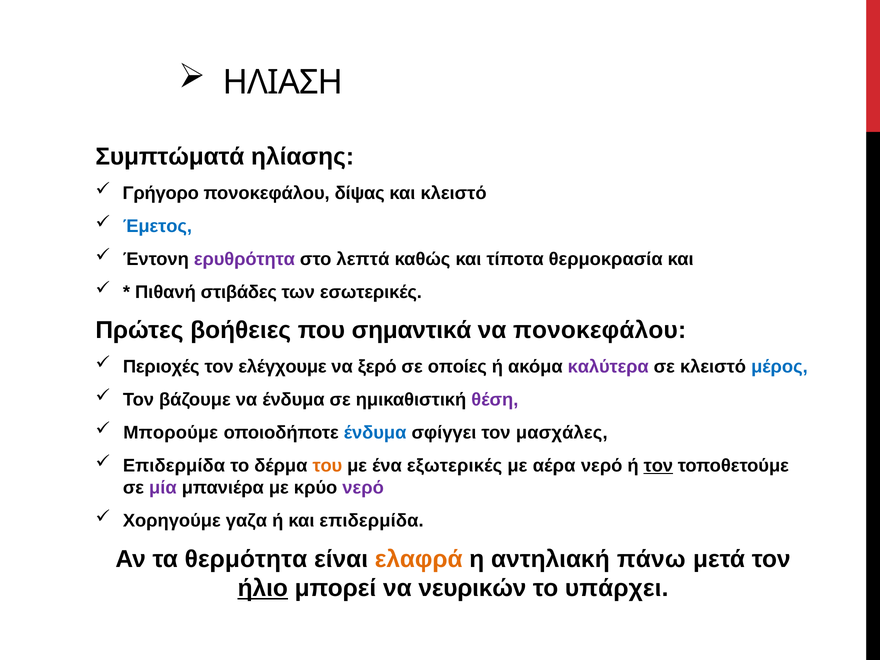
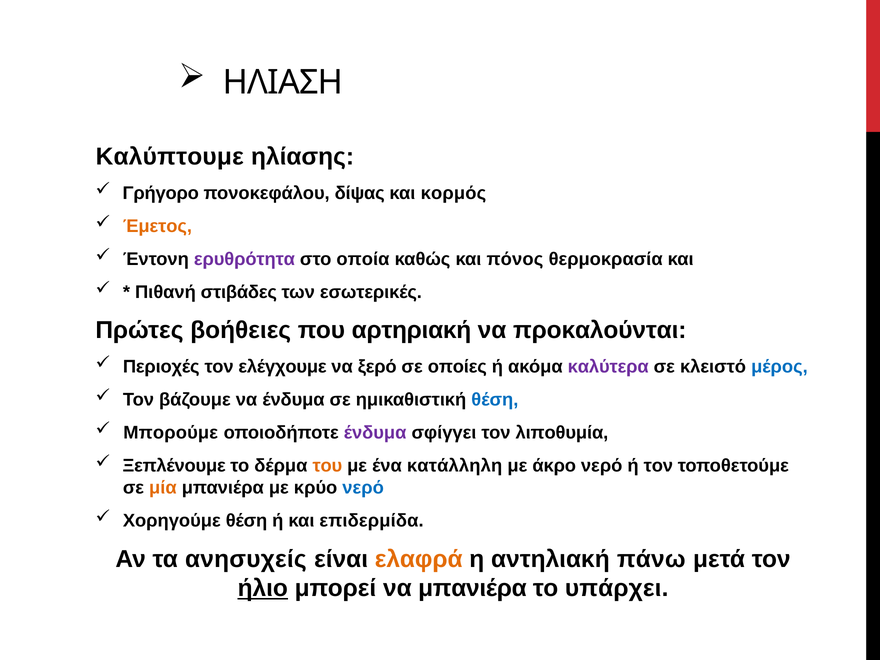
Συμπτώματά: Συμπτώματά -> Καλύπτουμε (170, 157)
και κλειστό: κλειστό -> κορμός (453, 193)
Έμετος colour: blue -> orange (157, 226)
λεπτά: λεπτά -> οποία (363, 259)
τίποτα: τίποτα -> πόνος (515, 259)
σημαντικά: σημαντικά -> αρτηριακή (411, 330)
να πονοκεφάλου: πονοκεφάλου -> προκαλούνται (600, 330)
θέση colour: purple -> blue (495, 400)
ένδυμα colour: blue -> purple (375, 433)
μασχάλες: μασχάλες -> λιποθυμία (562, 433)
Επιδερμίδα: Επιδερμίδα -> Ξεπλένουμε (174, 466)
εξωτερικές: εξωτερικές -> κατάλληλη (455, 466)
αέρα: αέρα -> άκρο (554, 466)
τον underline: present -> none (658, 466)
μία colour: purple -> orange (163, 488)
νερό colour: purple -> blue (363, 488)
Χορηγούμε γαζα: γαζα -> θέση (247, 521)
θερμότητα: θερμότητα -> ανησυχείς (246, 559)
να νευρικών: νευρικών -> μπανιέρα (472, 588)
